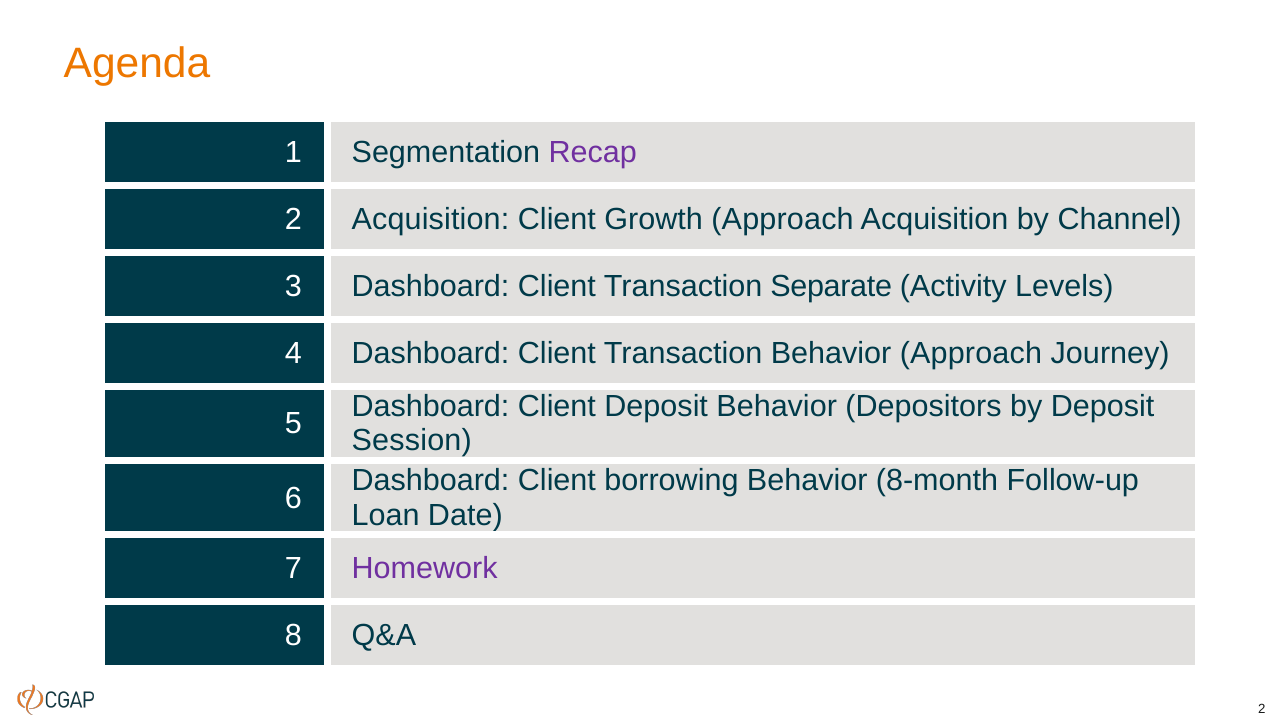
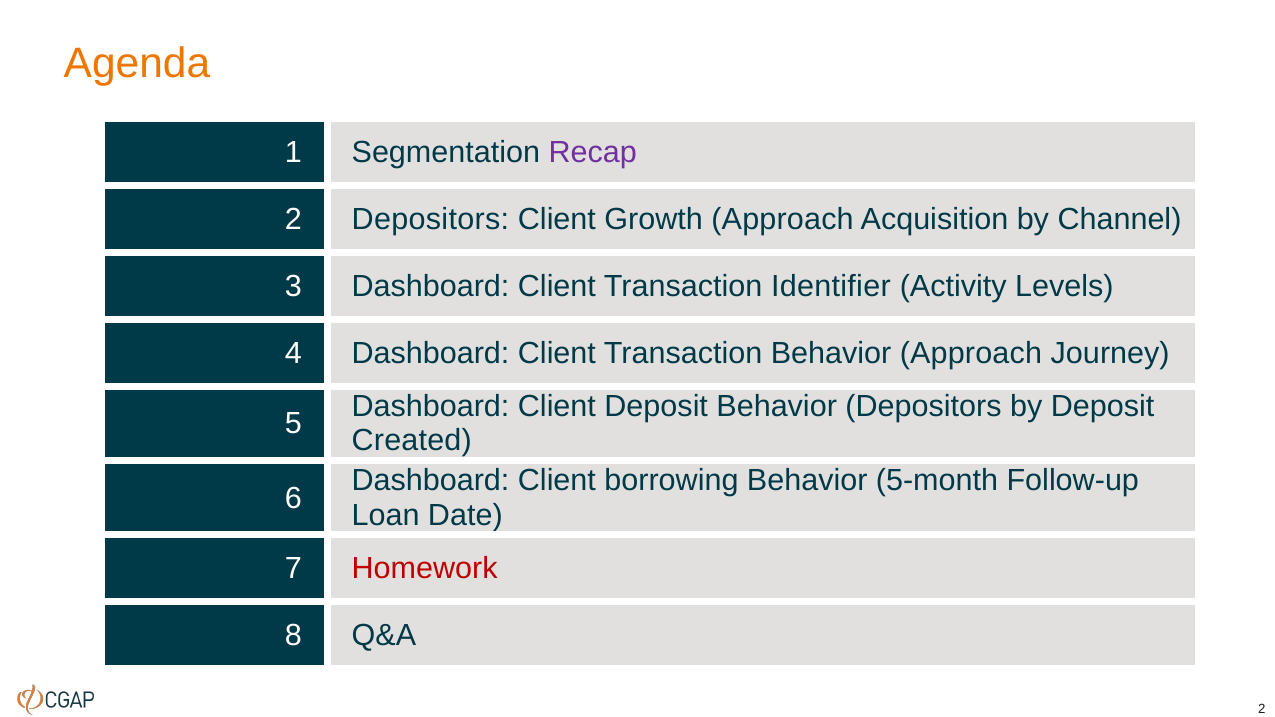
2 Acquisition: Acquisition -> Depositors (430, 219)
Separate: Separate -> Identifier (831, 286)
Session: Session -> Created (412, 441)
8-month: 8-month -> 5-month (937, 481)
Homework colour: purple -> red (425, 569)
